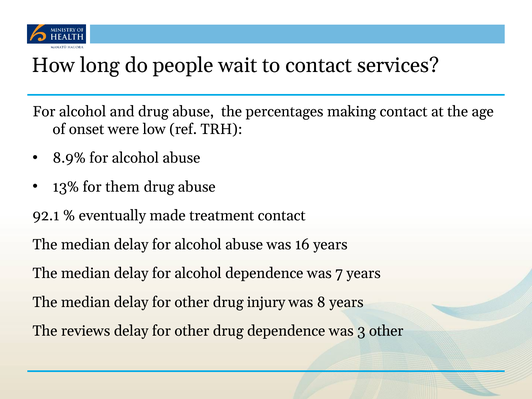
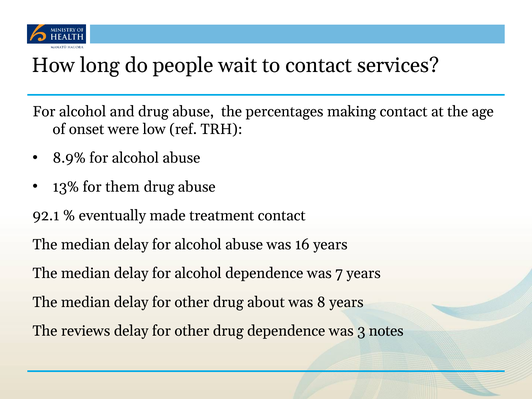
injury: injury -> about (266, 302)
3 other: other -> notes (386, 331)
